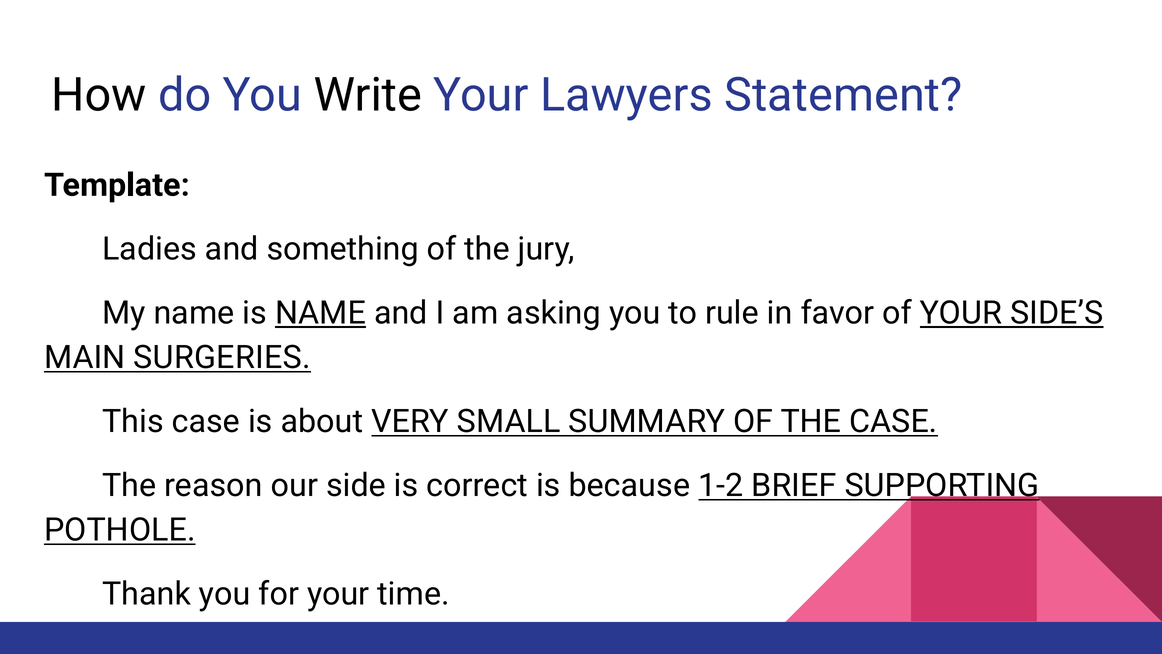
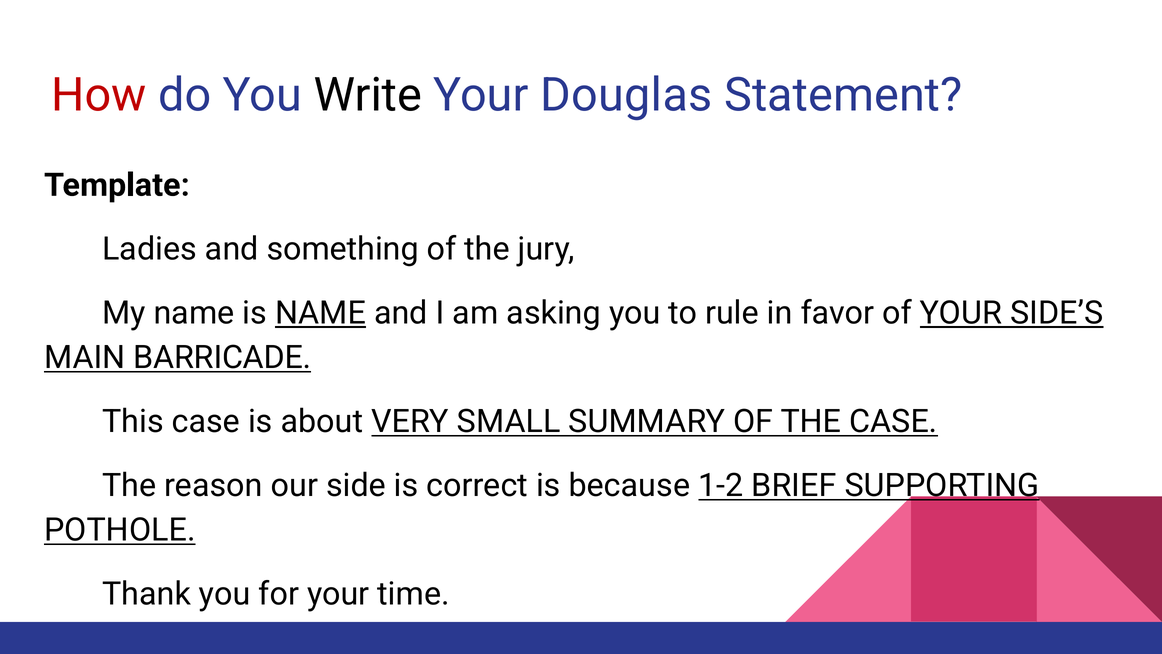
How colour: black -> red (99, 95)
Lawyers: Lawyers -> Douglas (626, 95)
SURGERIES: SURGERIES -> BARRICADE (222, 358)
